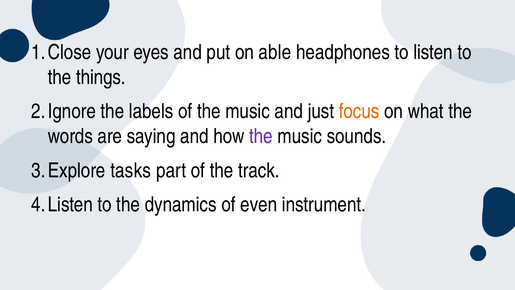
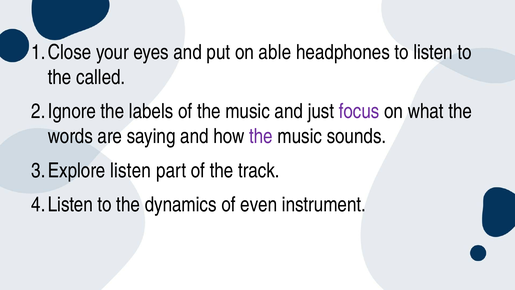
things: things -> called (101, 77)
focus colour: orange -> purple (359, 111)
tasks: tasks -> listen (131, 170)
